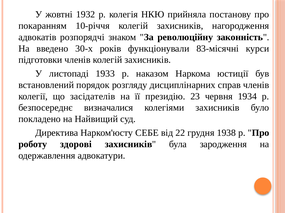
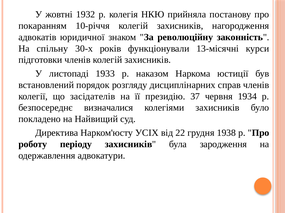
розпорядчі: розпорядчі -> юридичної (82, 37)
введено: введено -> спільну (52, 49)
83-місячні: 83-місячні -> 13-місячні (218, 49)
23: 23 -> 37 (195, 97)
СЕБЕ: СЕБЕ -> УСІХ (147, 133)
здорові: здорові -> періоду (76, 145)
